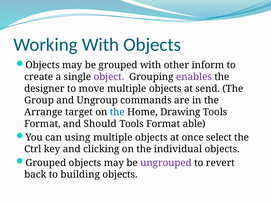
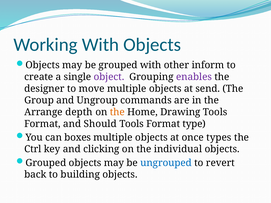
target: target -> depth (79, 112)
the colour: blue -> orange (117, 112)
able: able -> type (194, 124)
using: using -> boxes (78, 138)
select: select -> types (219, 138)
ungrouped colour: purple -> blue (166, 163)
